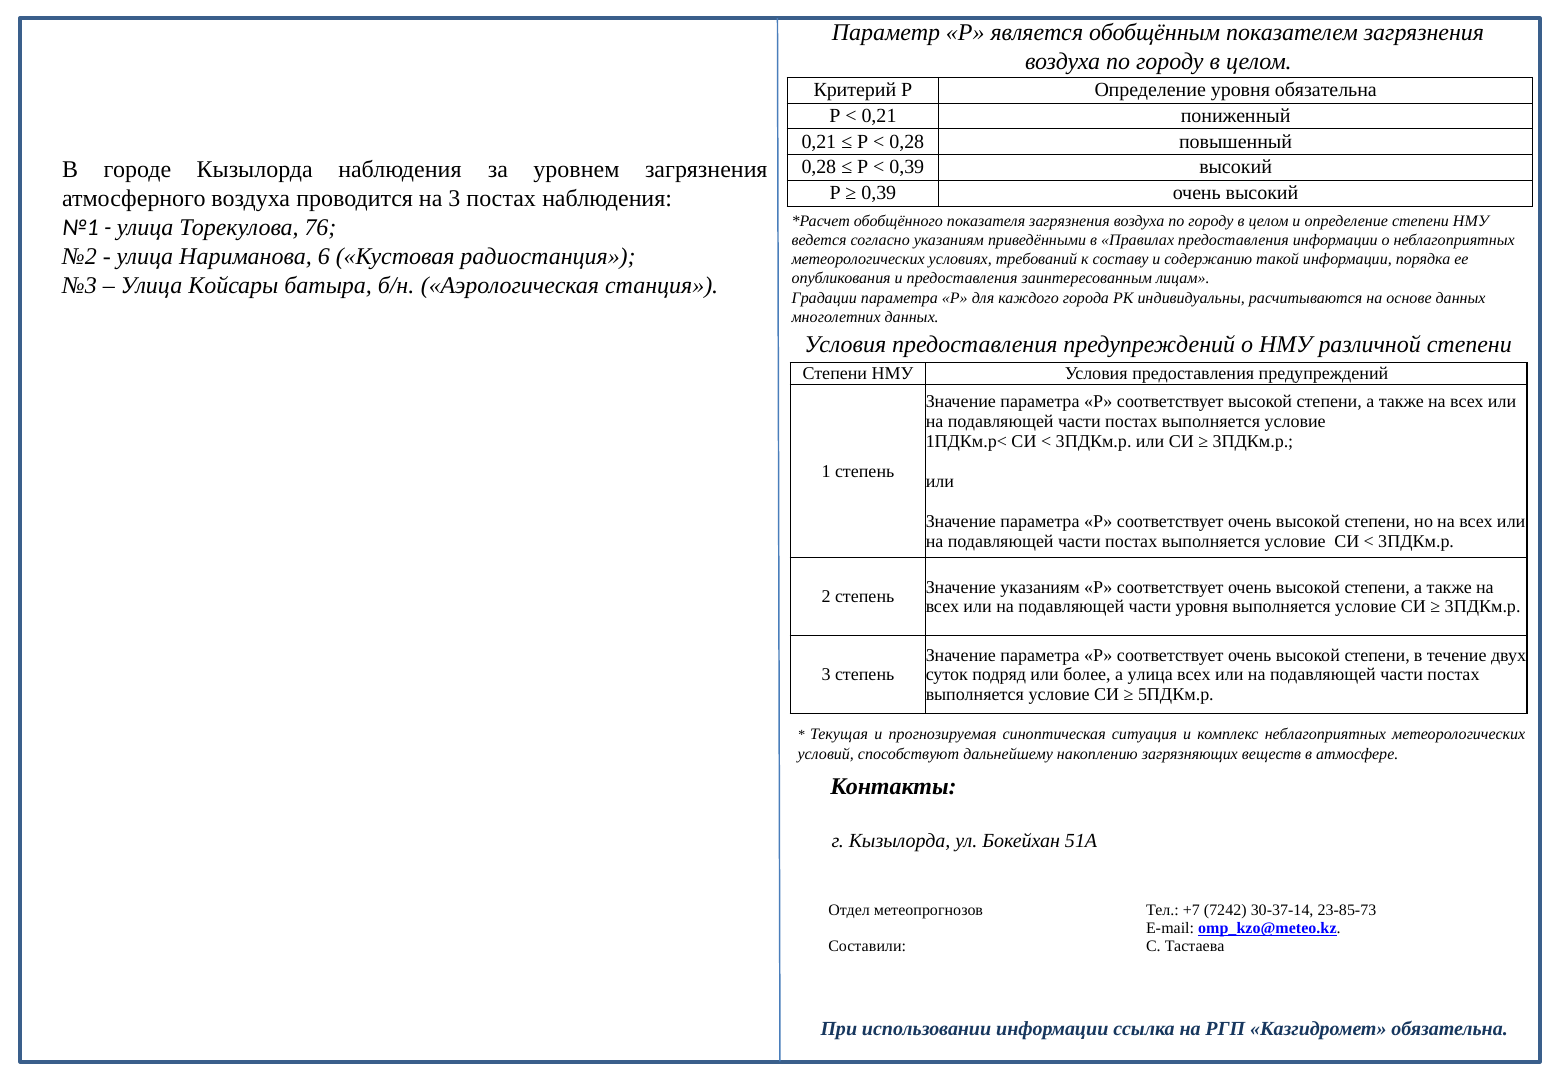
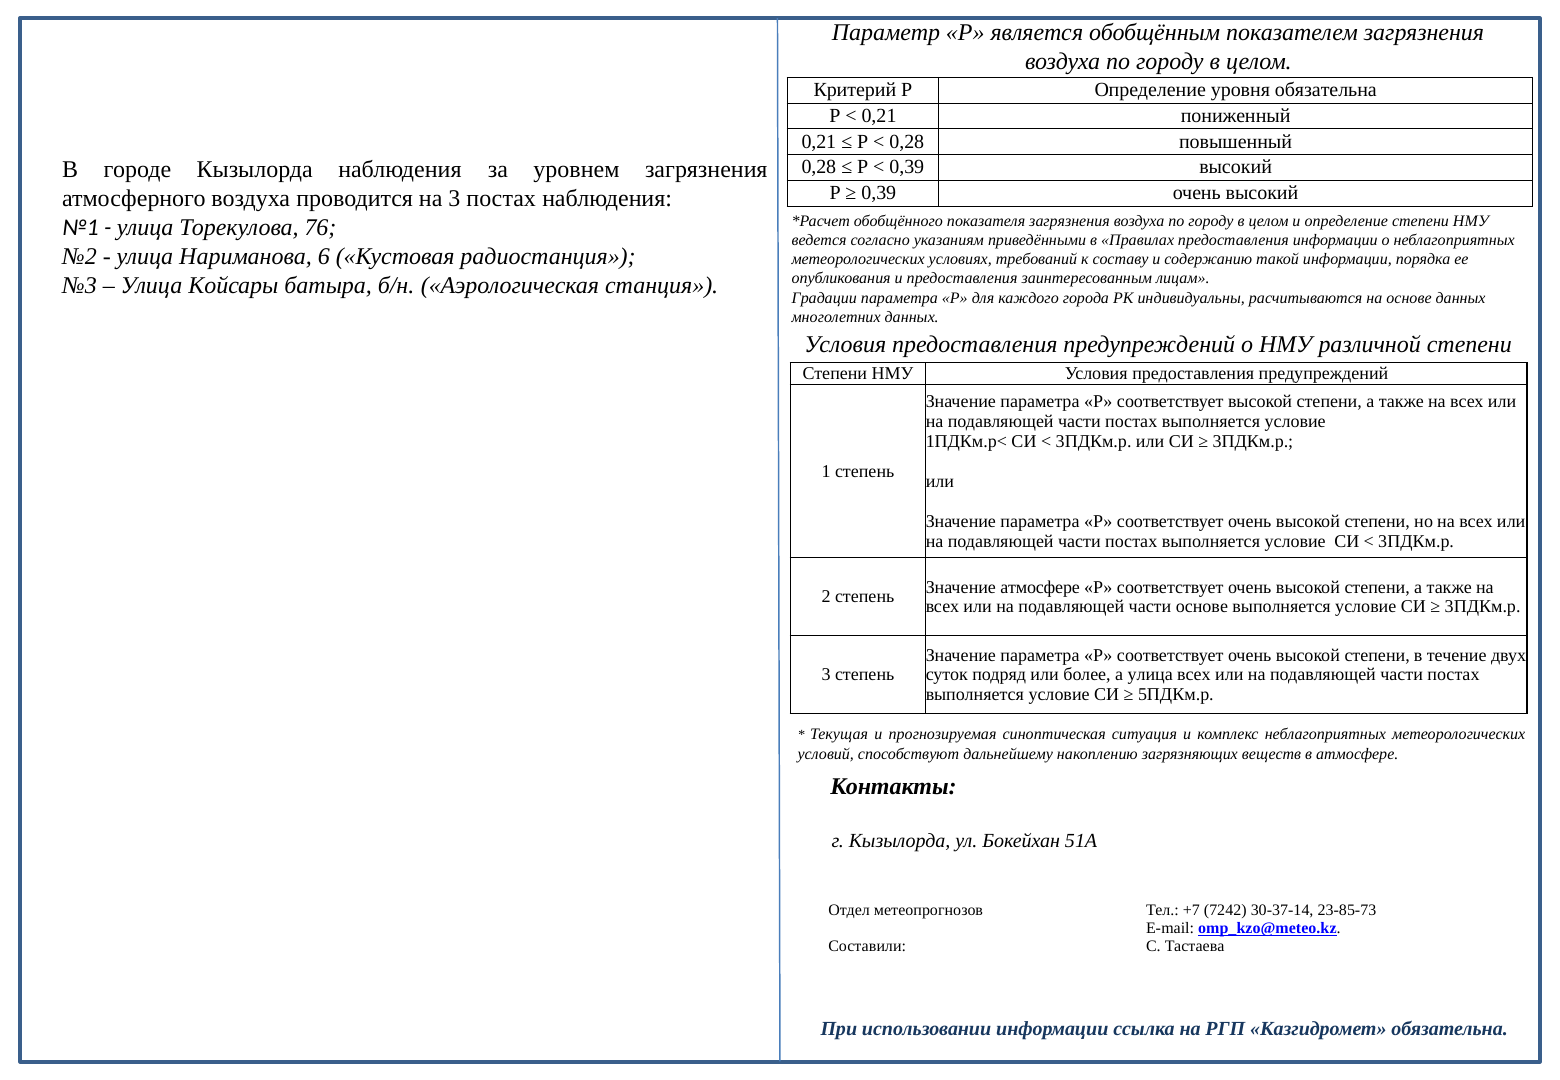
Значение указаниям: указаниям -> атмосфере (1040, 587)
части уровня: уровня -> основе (1202, 607)
